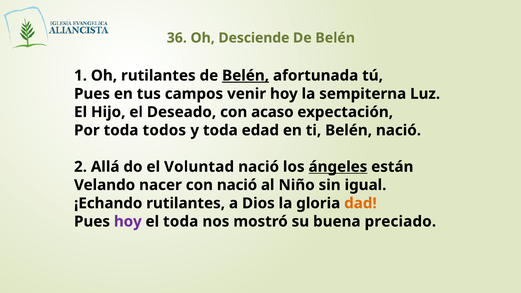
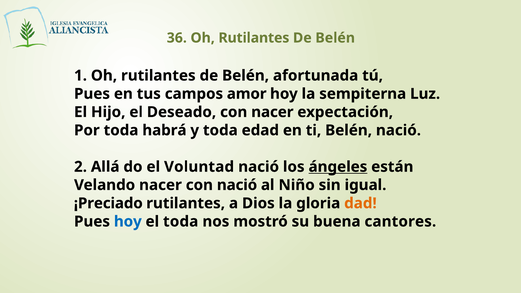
36 Oh Desciende: Desciende -> Rutilantes (254, 38)
Belén underline: present -> none (246, 76)
venir: venir -> amor (247, 94)
con acaso: acaso -> nacer (272, 112)
todos: todos -> habrá (164, 130)
¡Echando: ¡Echando -> ¡Preciado (108, 203)
hoy colour: purple -> blue (128, 222)
preciado: preciado -> cantores (400, 222)
